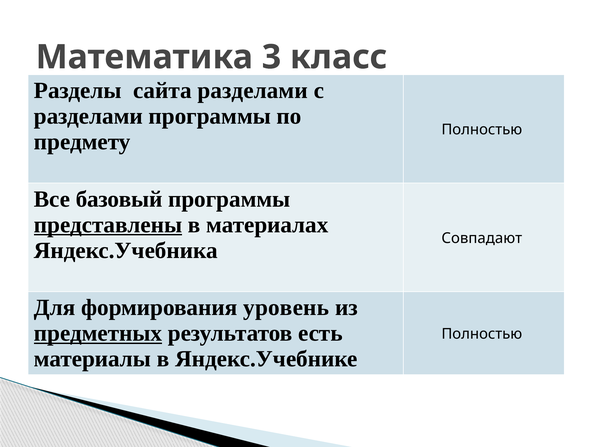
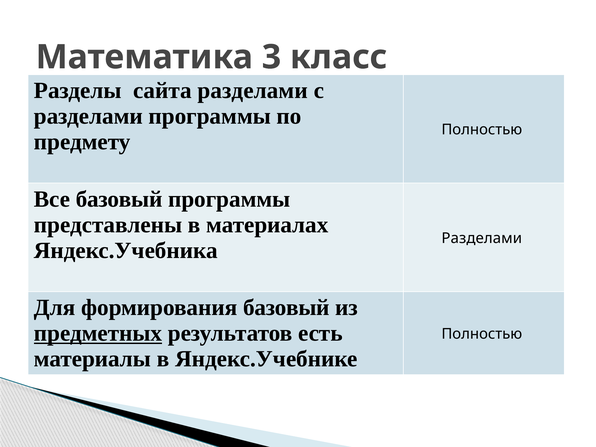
представлены underline: present -> none (108, 225)
Яндекс.Учебника Совпадают: Совпадают -> Разделами (482, 238)
формирования уровень: уровень -> базовый (286, 308)
